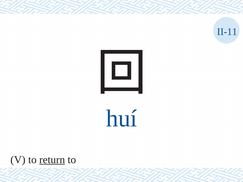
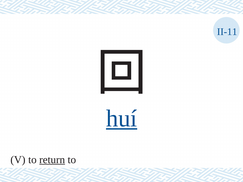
huí underline: none -> present (122, 119)
